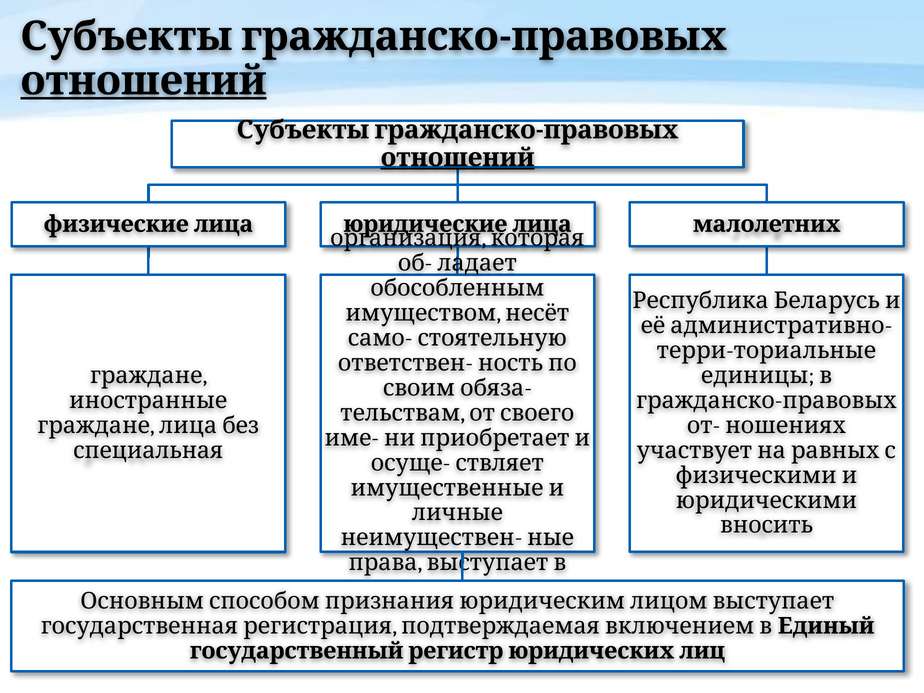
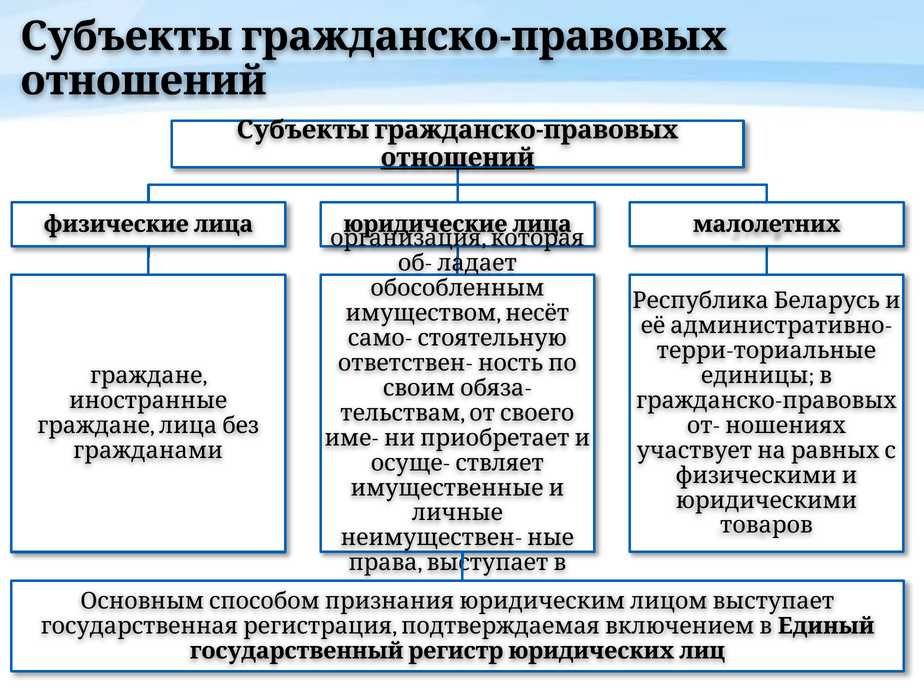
отношений underline: present -> none (144, 81)
специальная: специальная -> гражданами (148, 451)
вносить: вносить -> товаров (766, 525)
